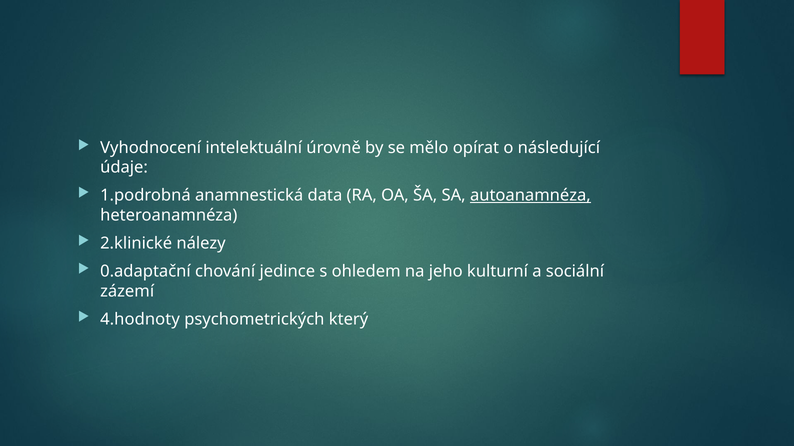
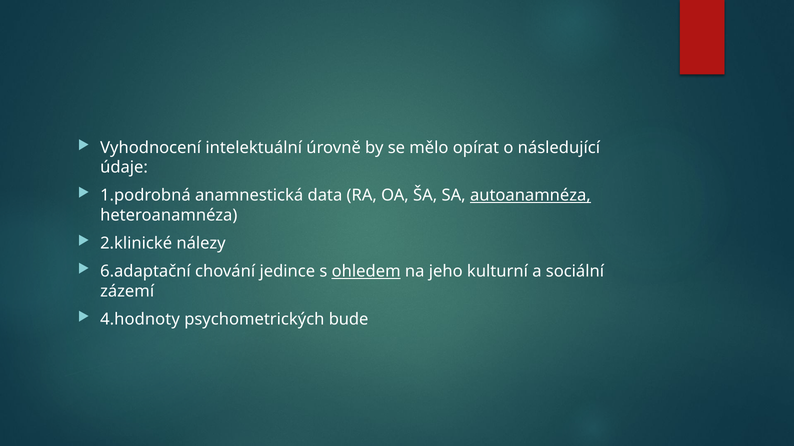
0.adaptační: 0.adaptační -> 6.adaptační (145, 272)
ohledem underline: none -> present (366, 272)
který: který -> bude (349, 320)
